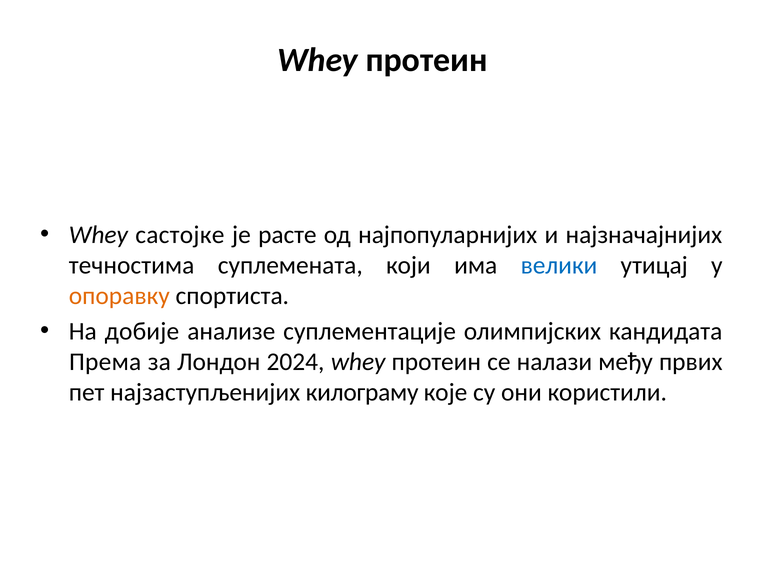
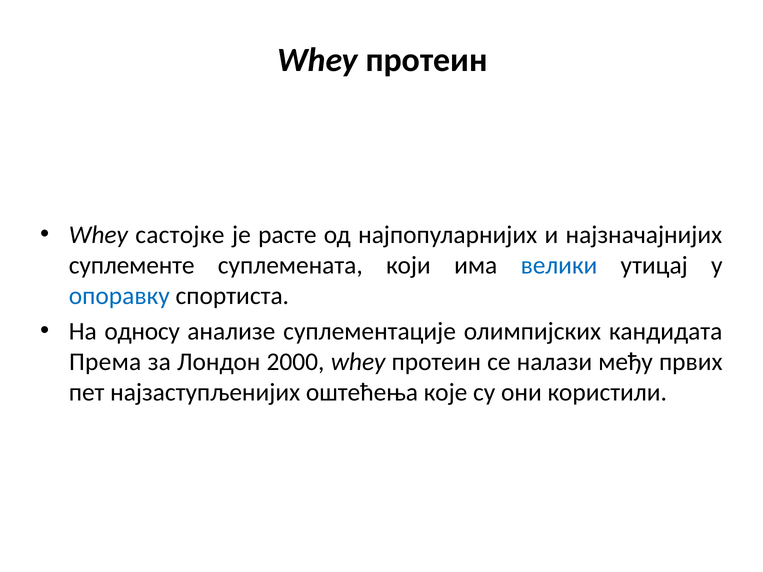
течностима: течностима -> суплементе (132, 265)
опоравку colour: orange -> blue (119, 296)
добије: добије -> односу (142, 332)
2024: 2024 -> 2000 (296, 362)
килограму: килограму -> оштећења (362, 393)
